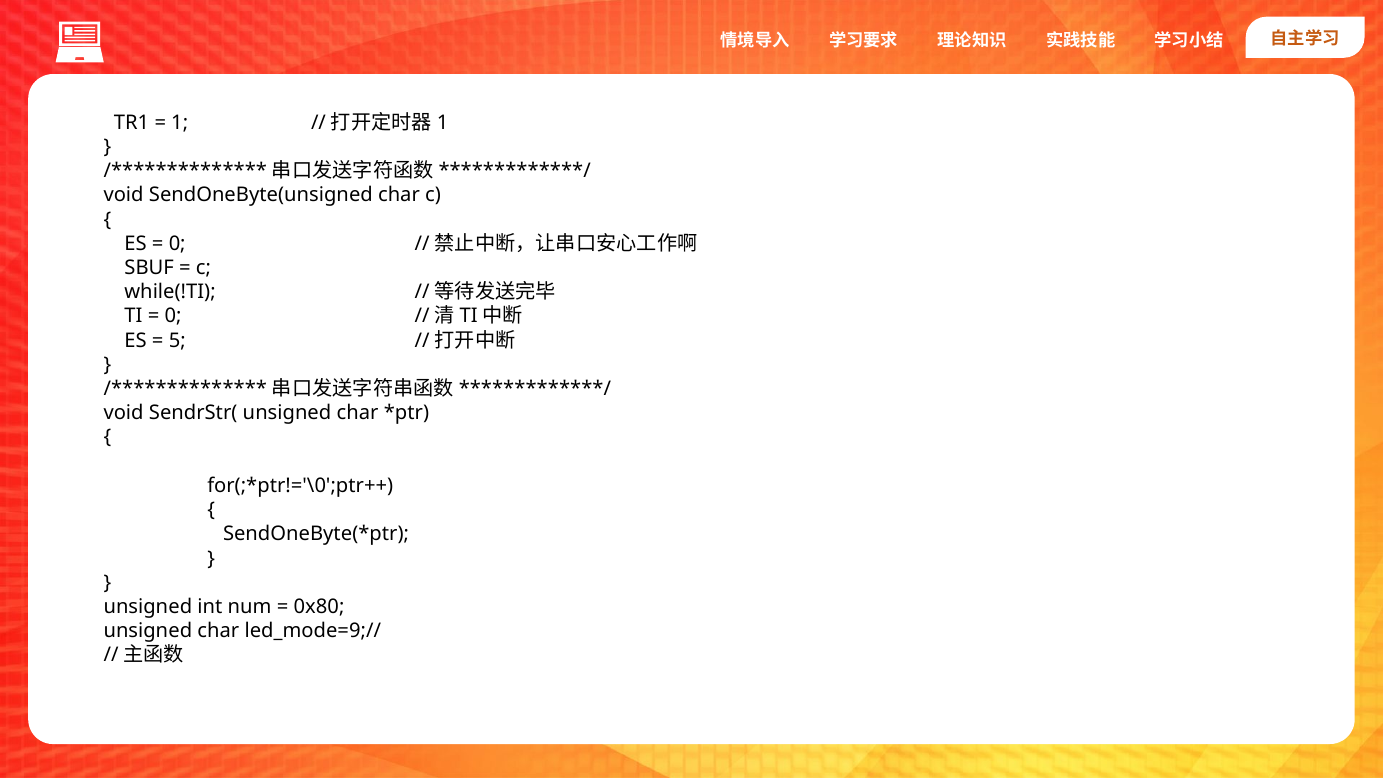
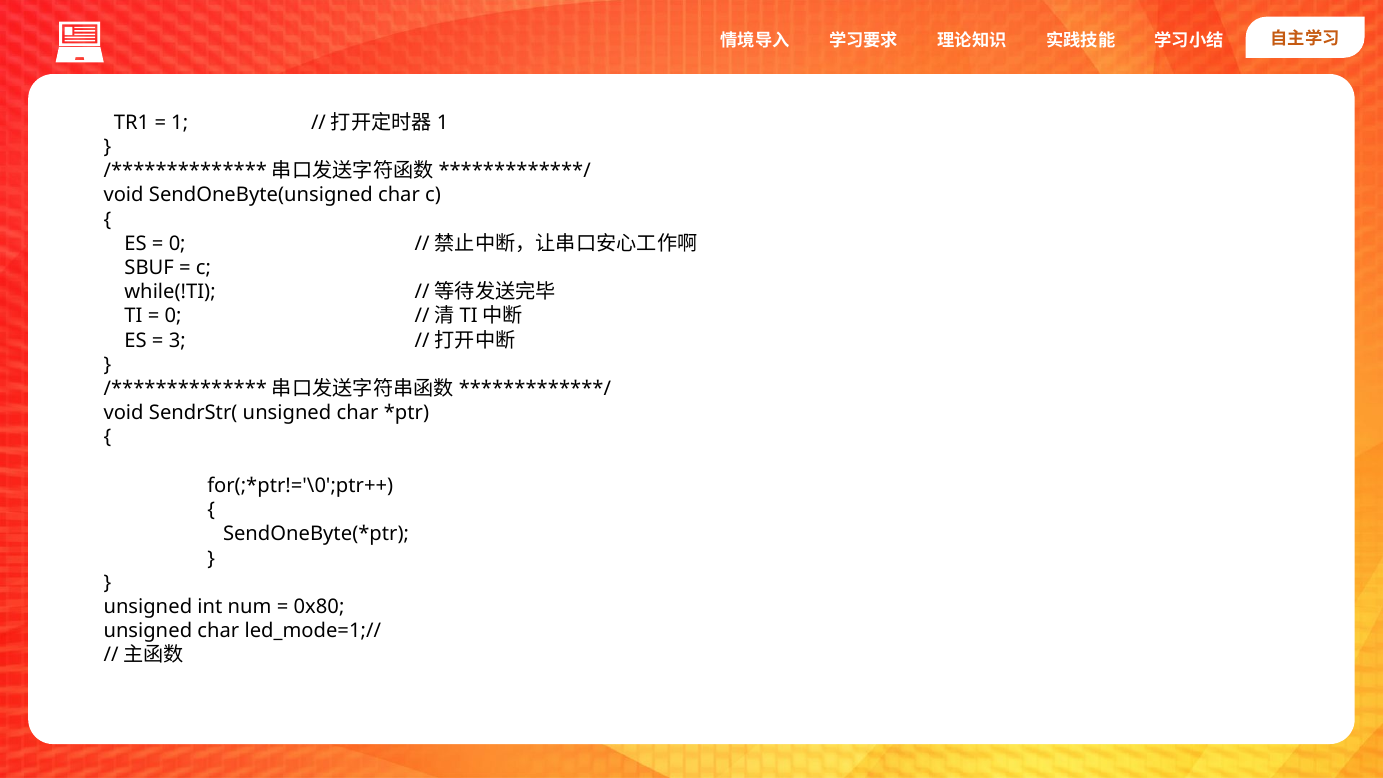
5: 5 -> 3 (177, 340)
led_mode=9;//: led_mode=9;// -> led_mode=1;// (313, 631)
